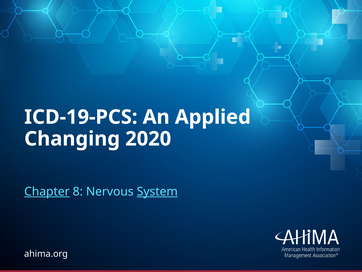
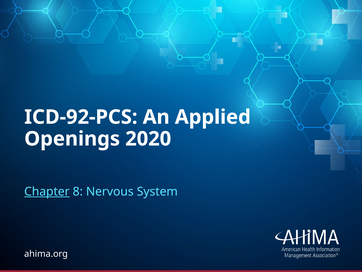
ICD-19-PCS: ICD-19-PCS -> ICD-92-PCS (81, 117)
Changing: Changing -> Openings (72, 139)
System underline: present -> none (157, 191)
